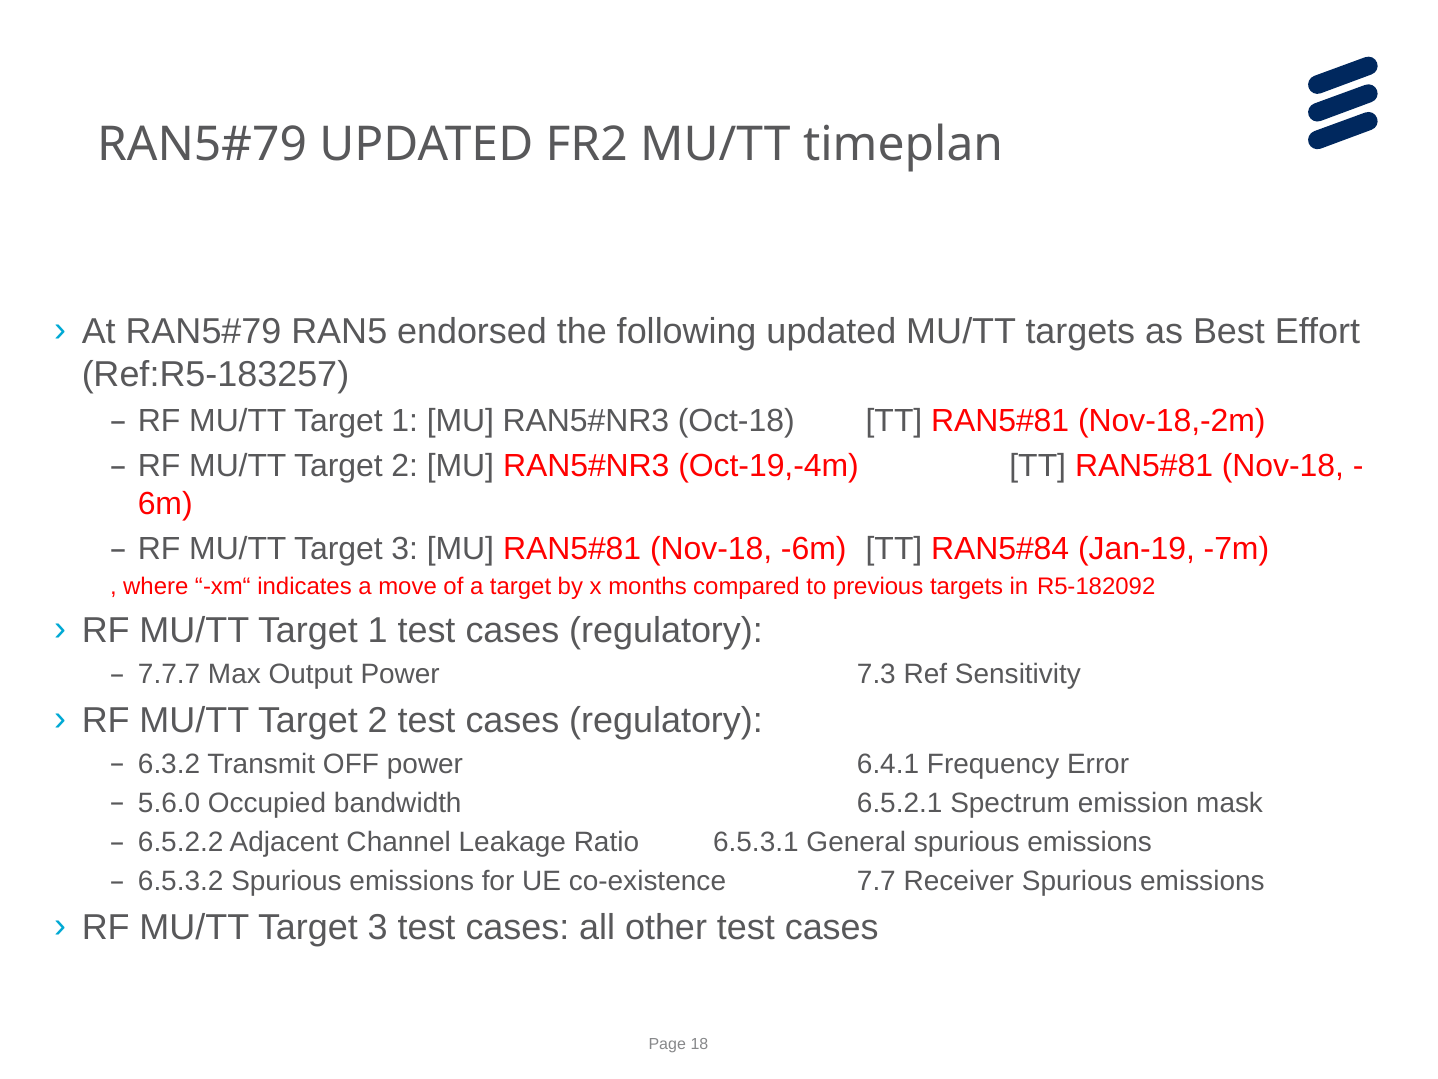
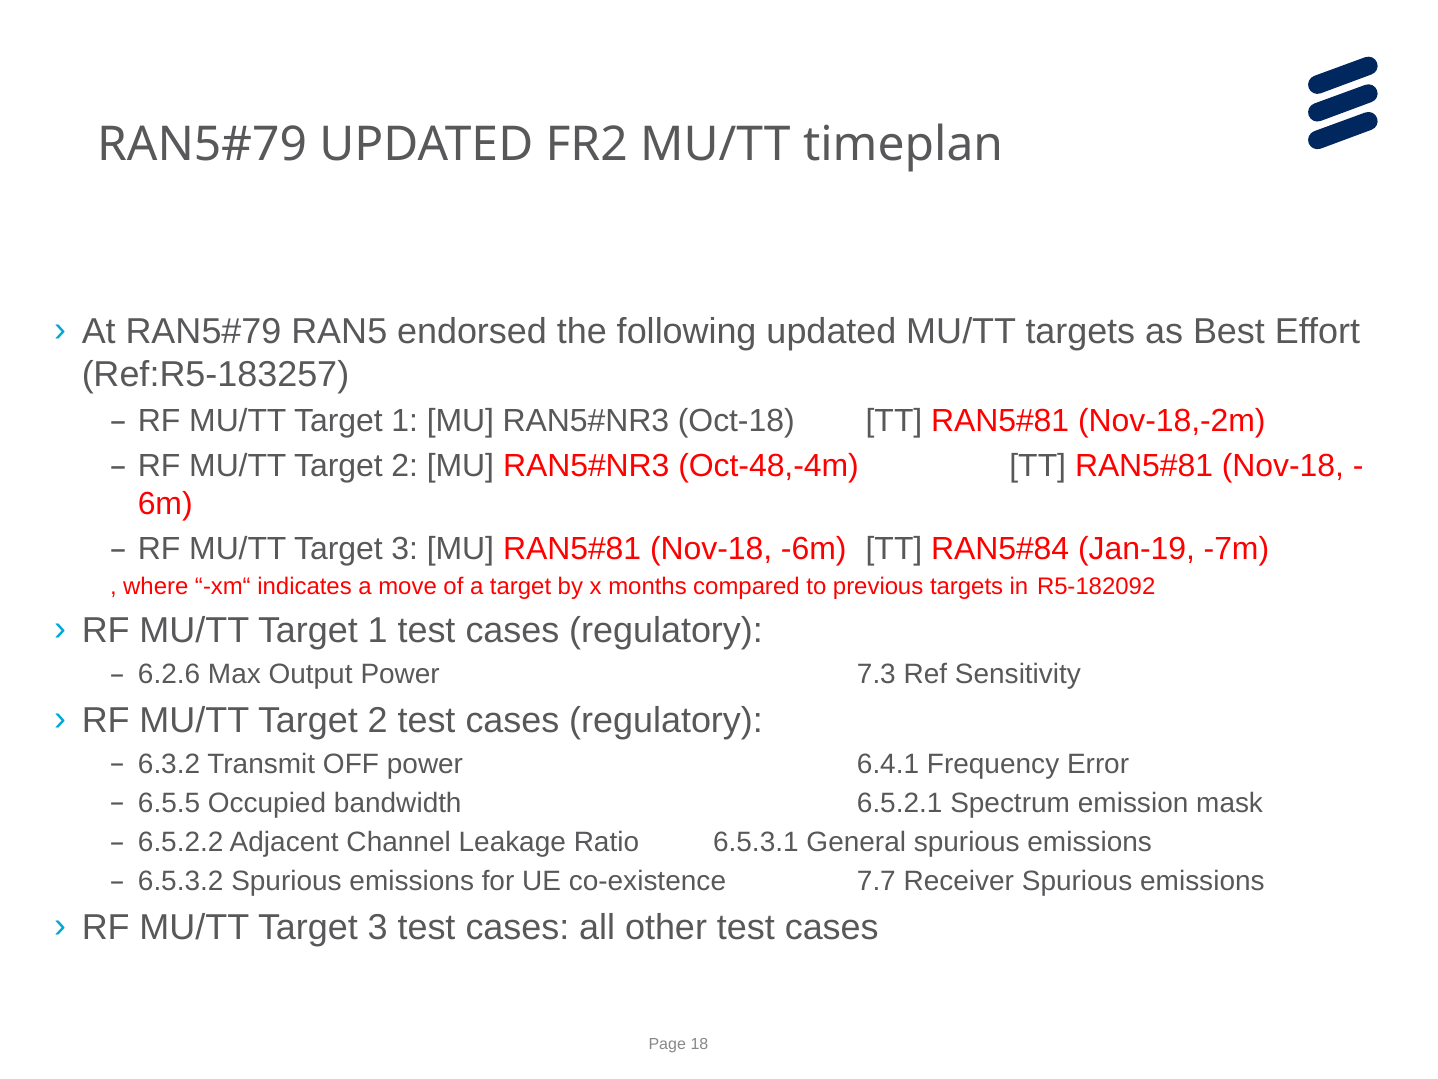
Oct-19,-4m: Oct-19,-4m -> Oct-48,-4m (769, 466)
7.7.7: 7.7.7 -> 6.2.6 (169, 674)
5.6.0: 5.6.0 -> 6.5.5 (169, 803)
